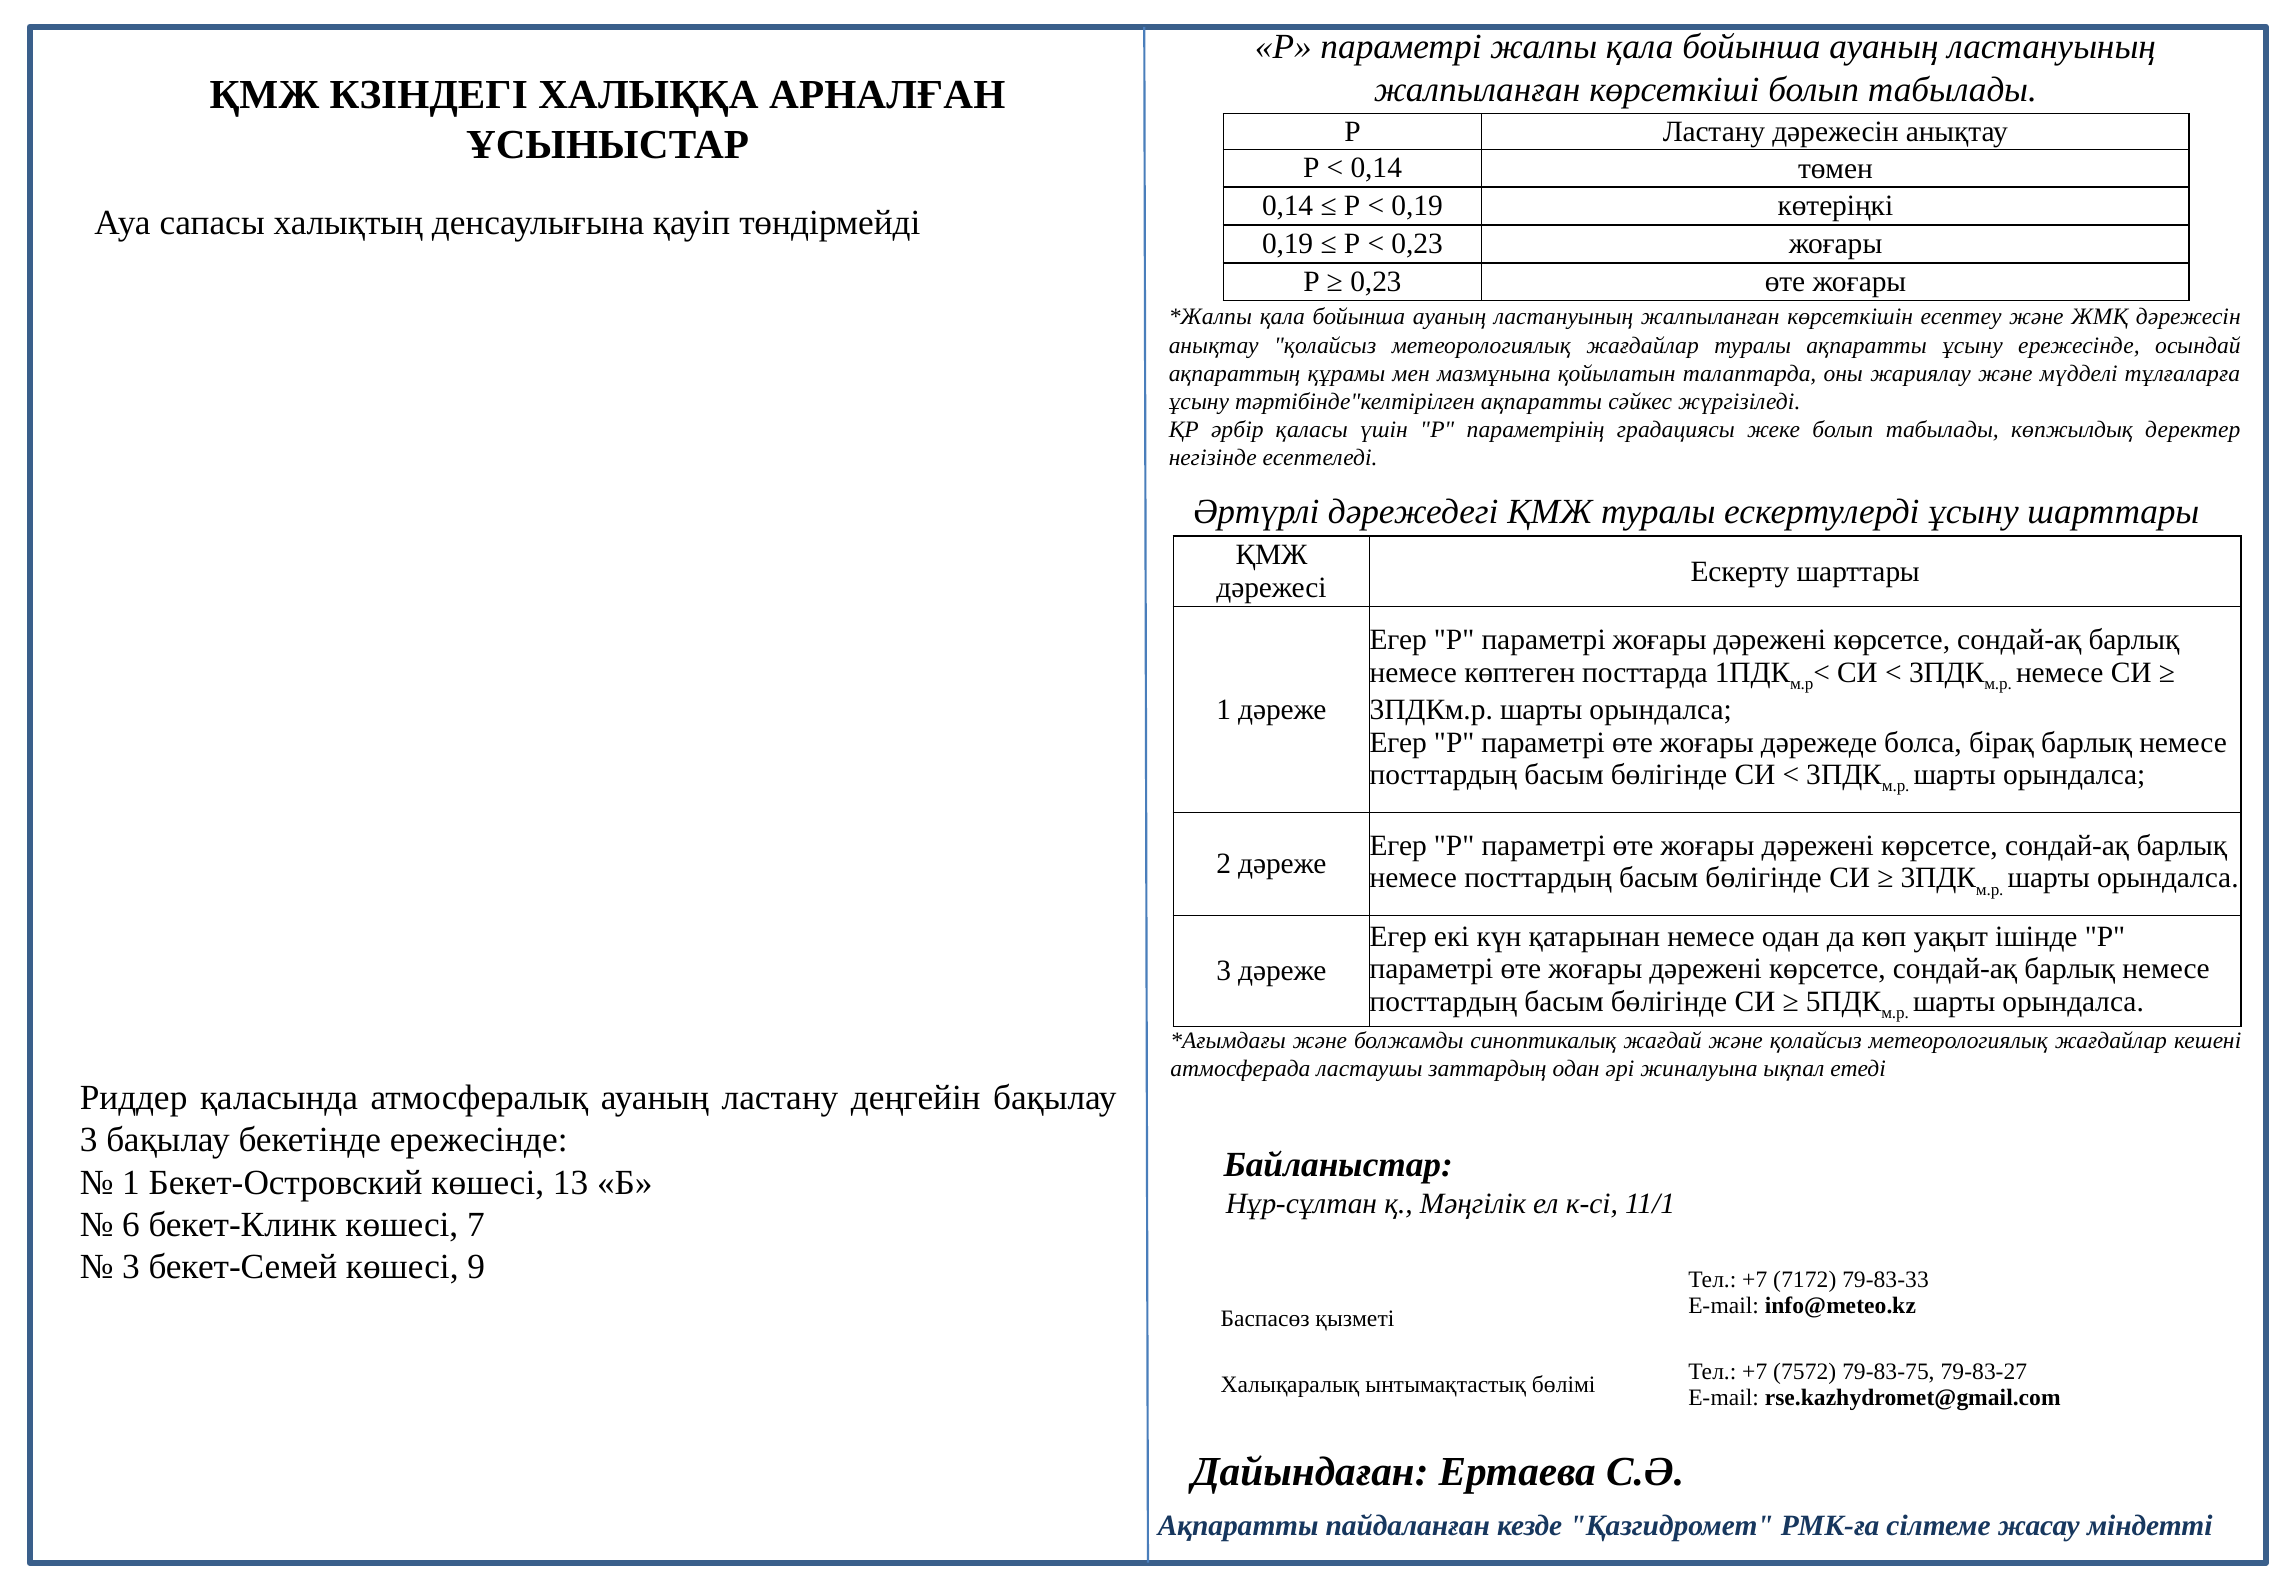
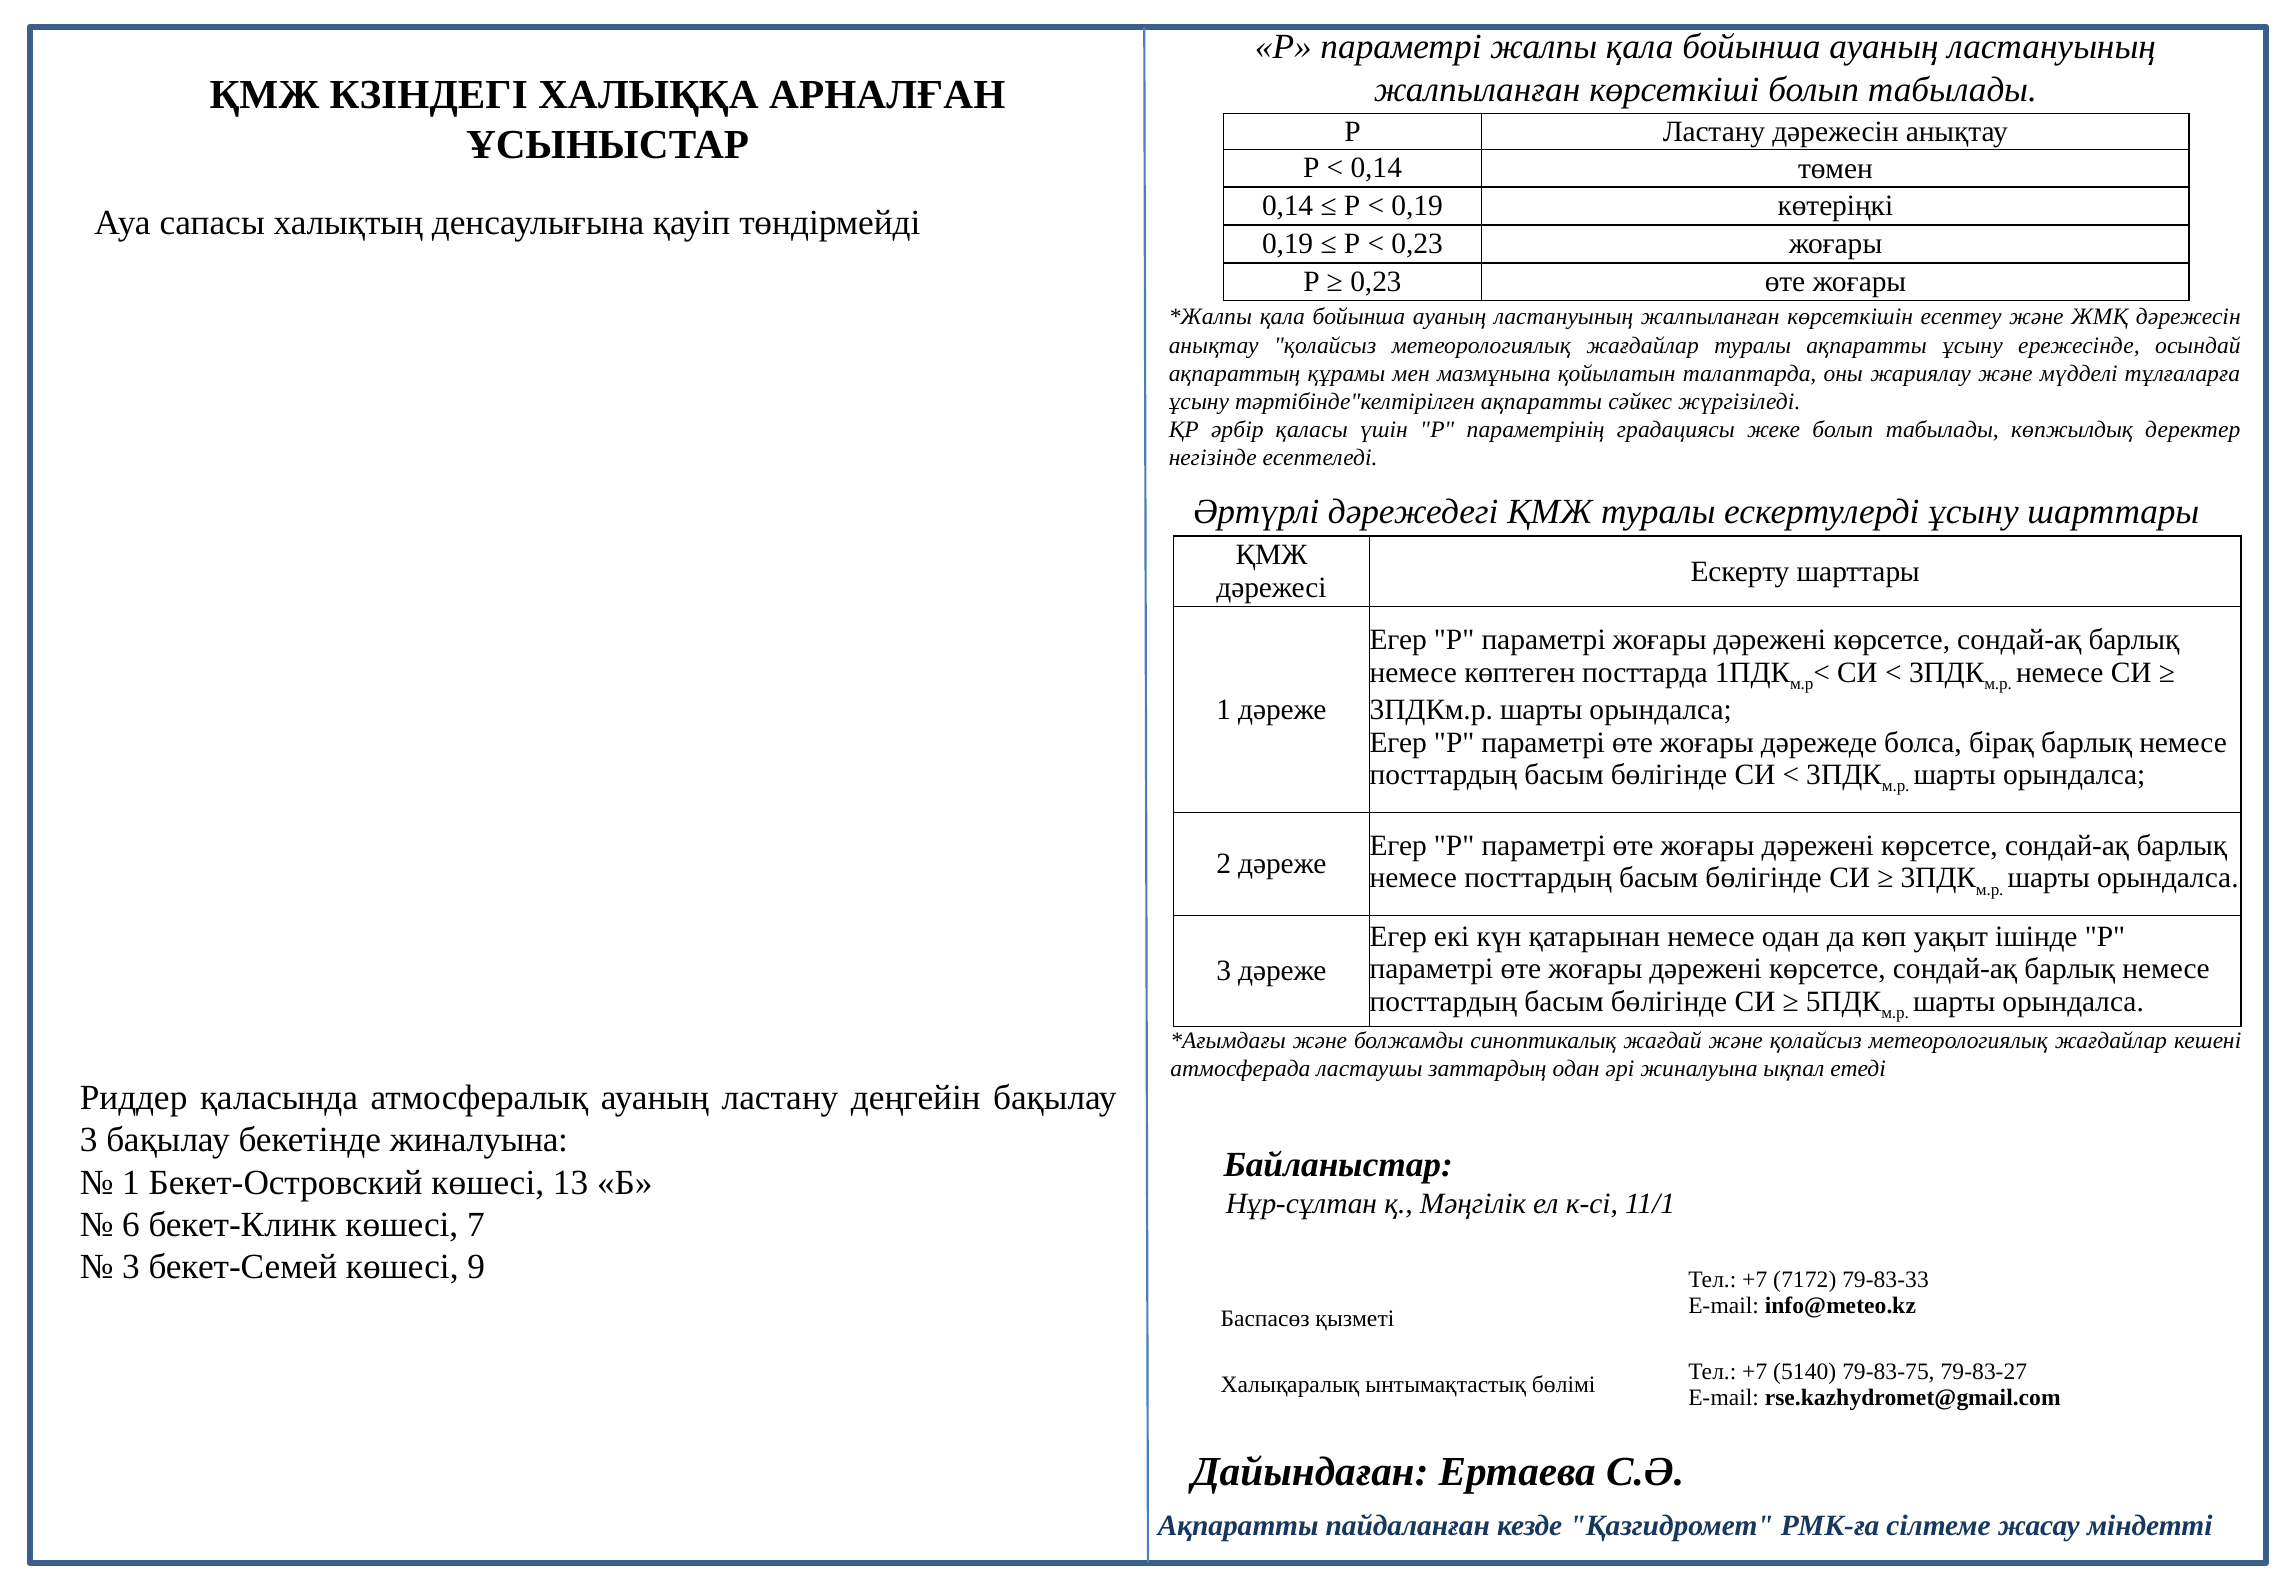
бекетінде ережесінде: ережесінде -> жиналуына (479, 1140)
7572: 7572 -> 5140 (1805, 1371)
